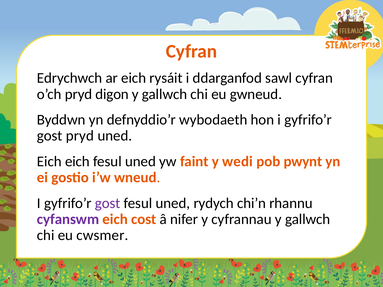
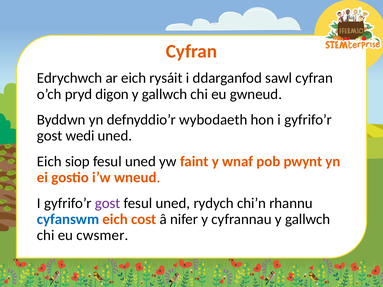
gost pryd: pryd -> wedi (80, 136)
Eich eich: eich -> siop (77, 162)
wedi: wedi -> wnaf (238, 162)
cyfanswm colour: purple -> blue (68, 219)
